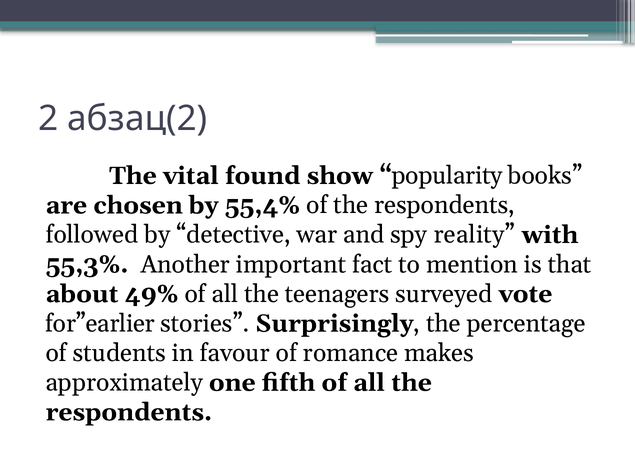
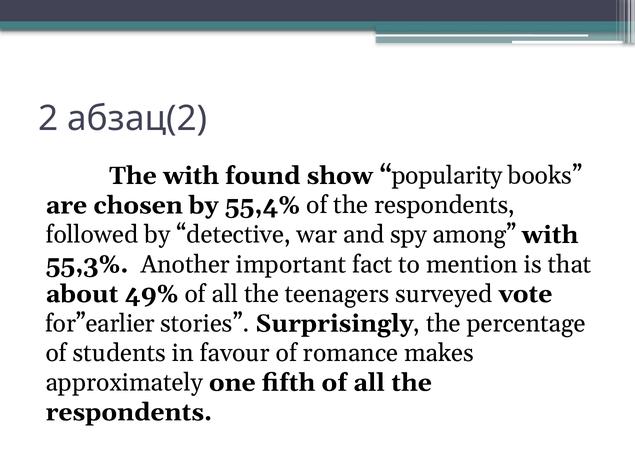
The vital: vital -> with (191, 176)
reality: reality -> among (474, 235)
